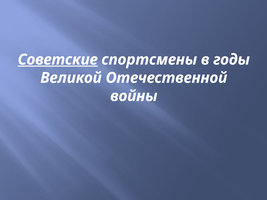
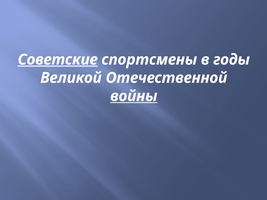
войны underline: none -> present (134, 96)
